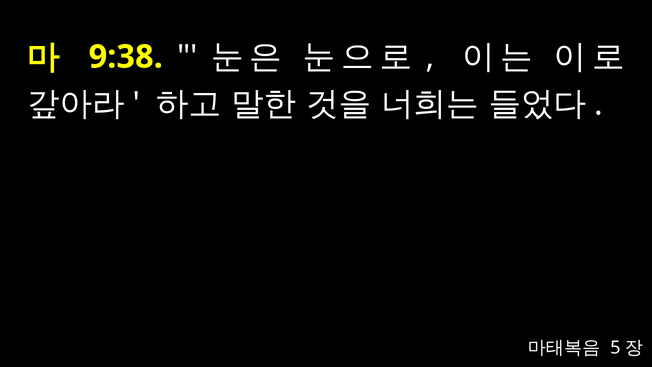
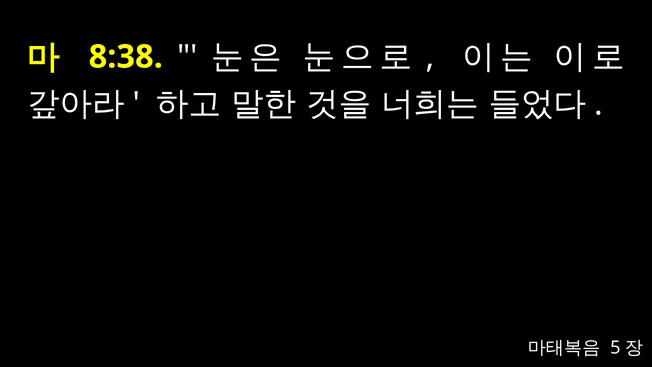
9:38: 9:38 -> 8:38 (126, 57)
